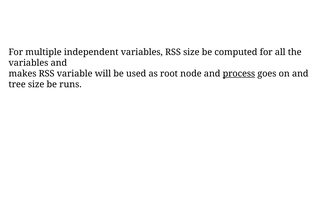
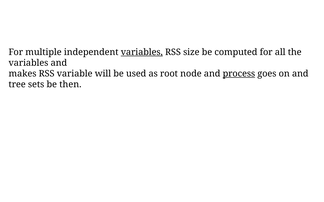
variables underline: none -> present (142, 52)
tree size: size -> sets (36, 85)
runs: runs -> then (70, 85)
